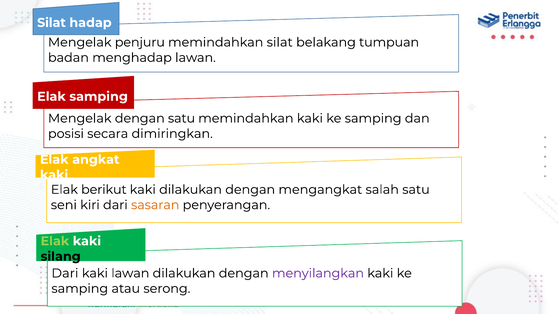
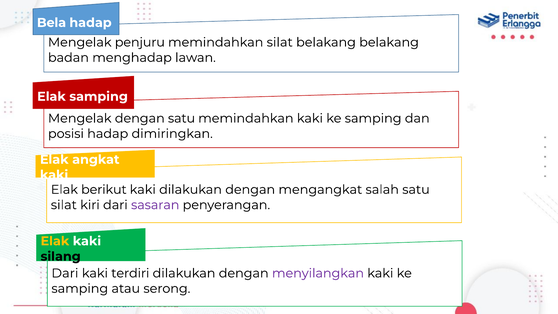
Silat: Silat -> Bela (51, 23)
belakang tumpuan: tumpuan -> belakang (389, 42)
posisi secara: secara -> hadap (108, 134)
seni: seni -> silat (64, 205)
sasaran colour: orange -> purple (155, 205)
Elak colour: light green -> yellow (55, 241)
kaki lawan: lawan -> terdiri (130, 273)
